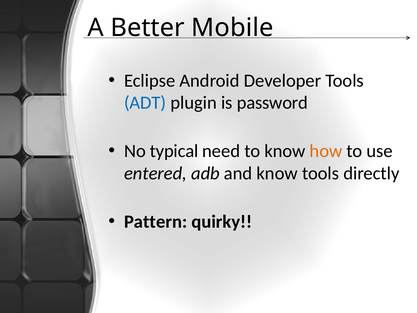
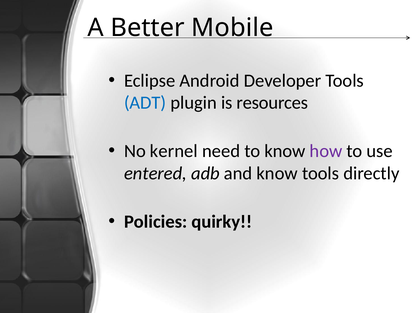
password: password -> resources (272, 103)
typical: typical -> kernel (174, 151)
how colour: orange -> purple (326, 151)
Pattern: Pattern -> Policies (156, 221)
